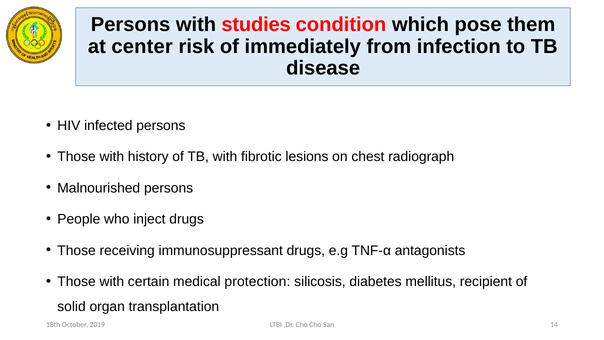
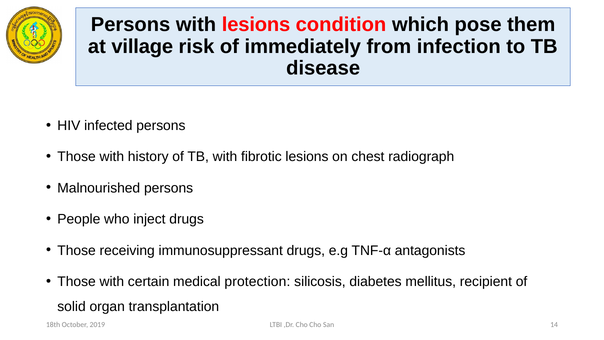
with studies: studies -> lesions (256, 25)
center: center -> village (142, 47)
